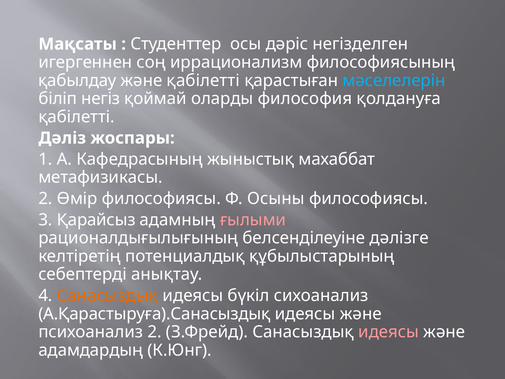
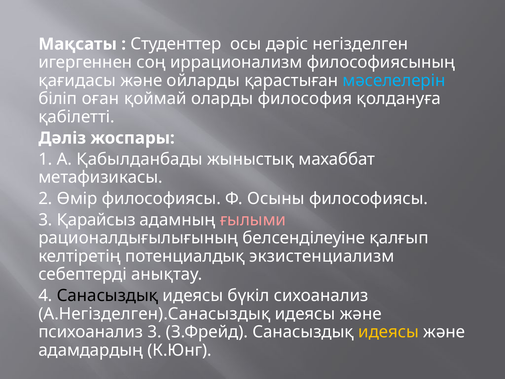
қабылдау: қабылдау -> қағидасы (77, 80)
және қабілетті: қабілетті -> ойларды (203, 80)
негіз: негіз -> оған (101, 99)
Кафедрасының: Кафедрасының -> Қабылданбады (140, 159)
дәлізге: дәлізге -> қалғып (399, 238)
құбылыстарының: құбылыстарының -> экзистенциализм (322, 256)
Санасыздық colour: orange -> black (108, 295)
А.Қарастыруға).Санасыздық: А.Қарастыруға).Санасыздық -> А.Негізделген).Санасыздық (154, 314)
психоанализ 2: 2 -> 3 (155, 332)
идеясы colour: pink -> yellow (389, 332)
